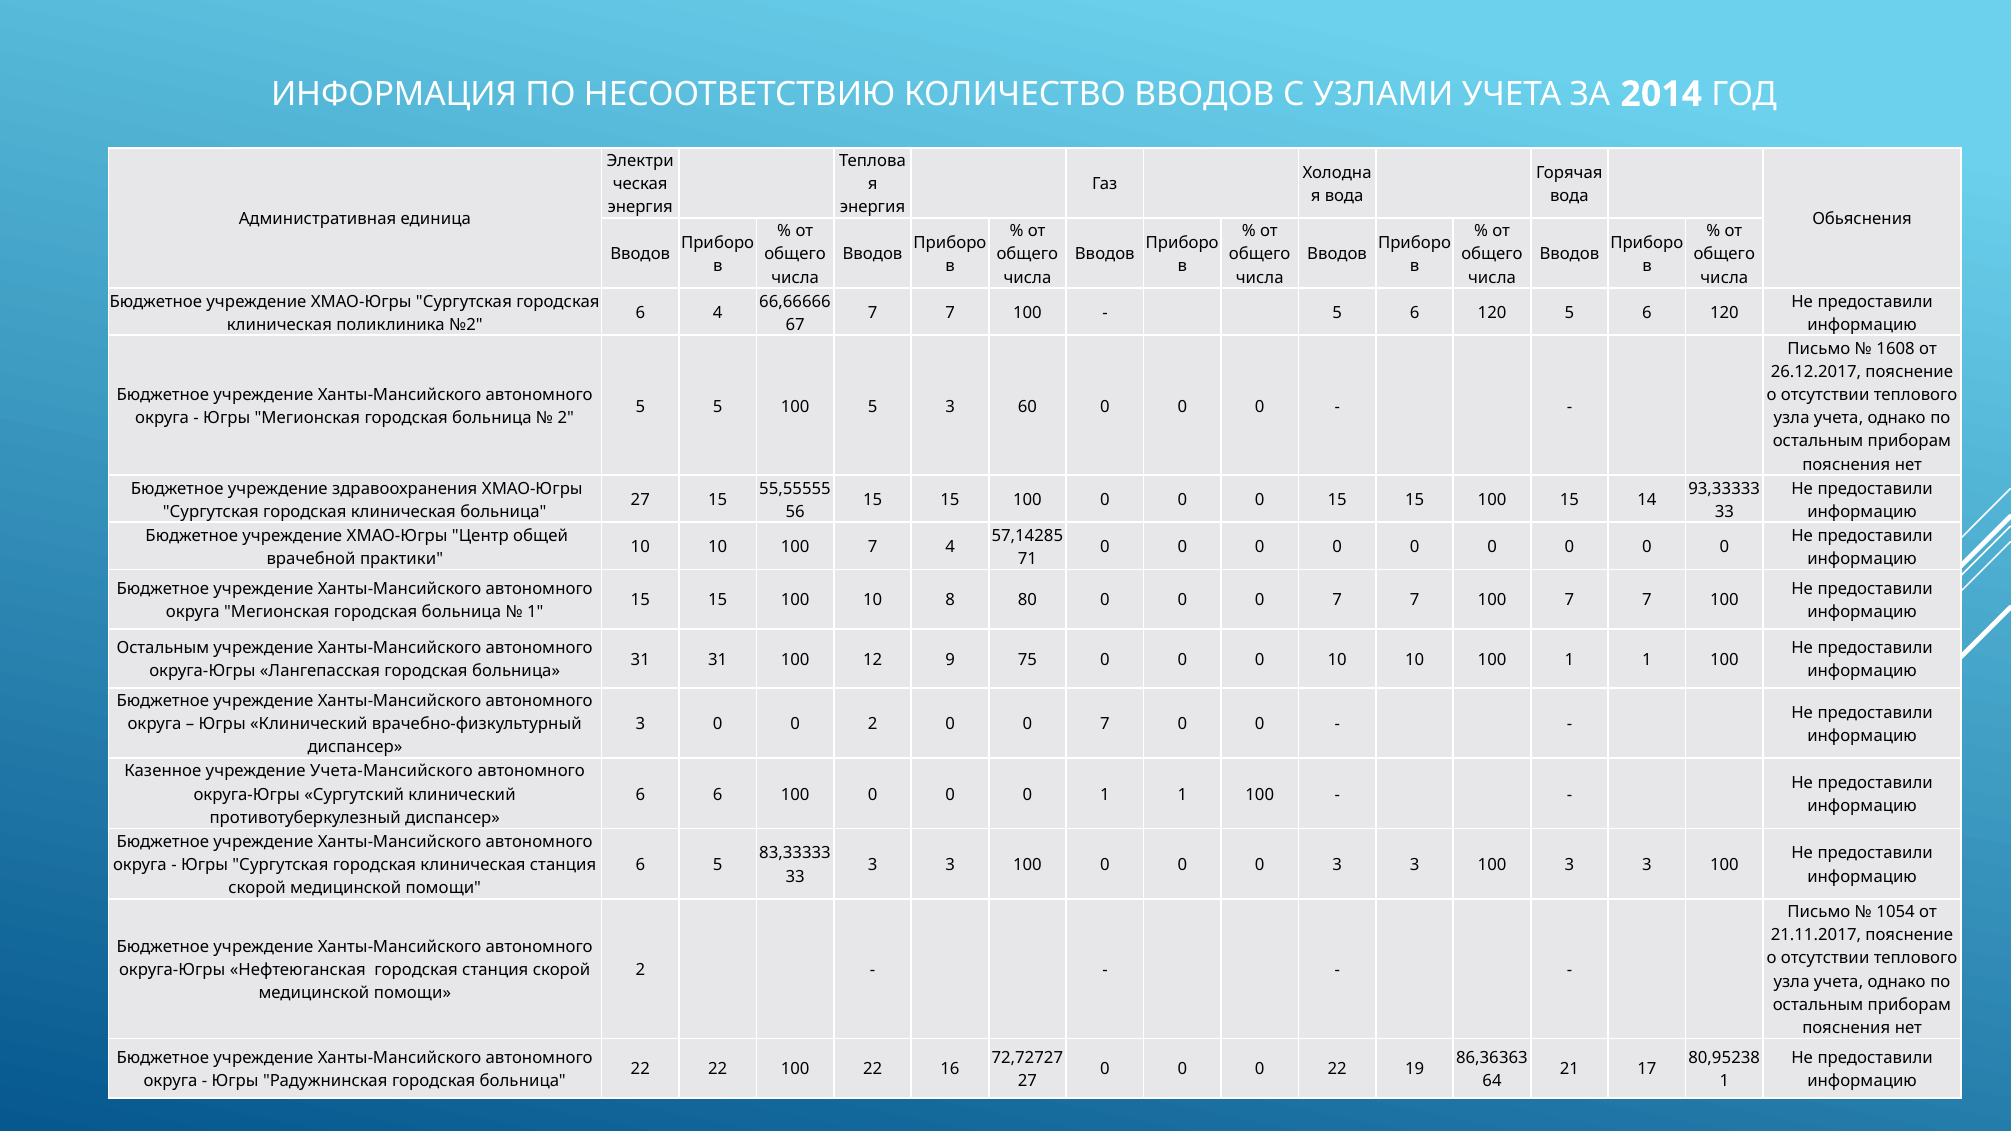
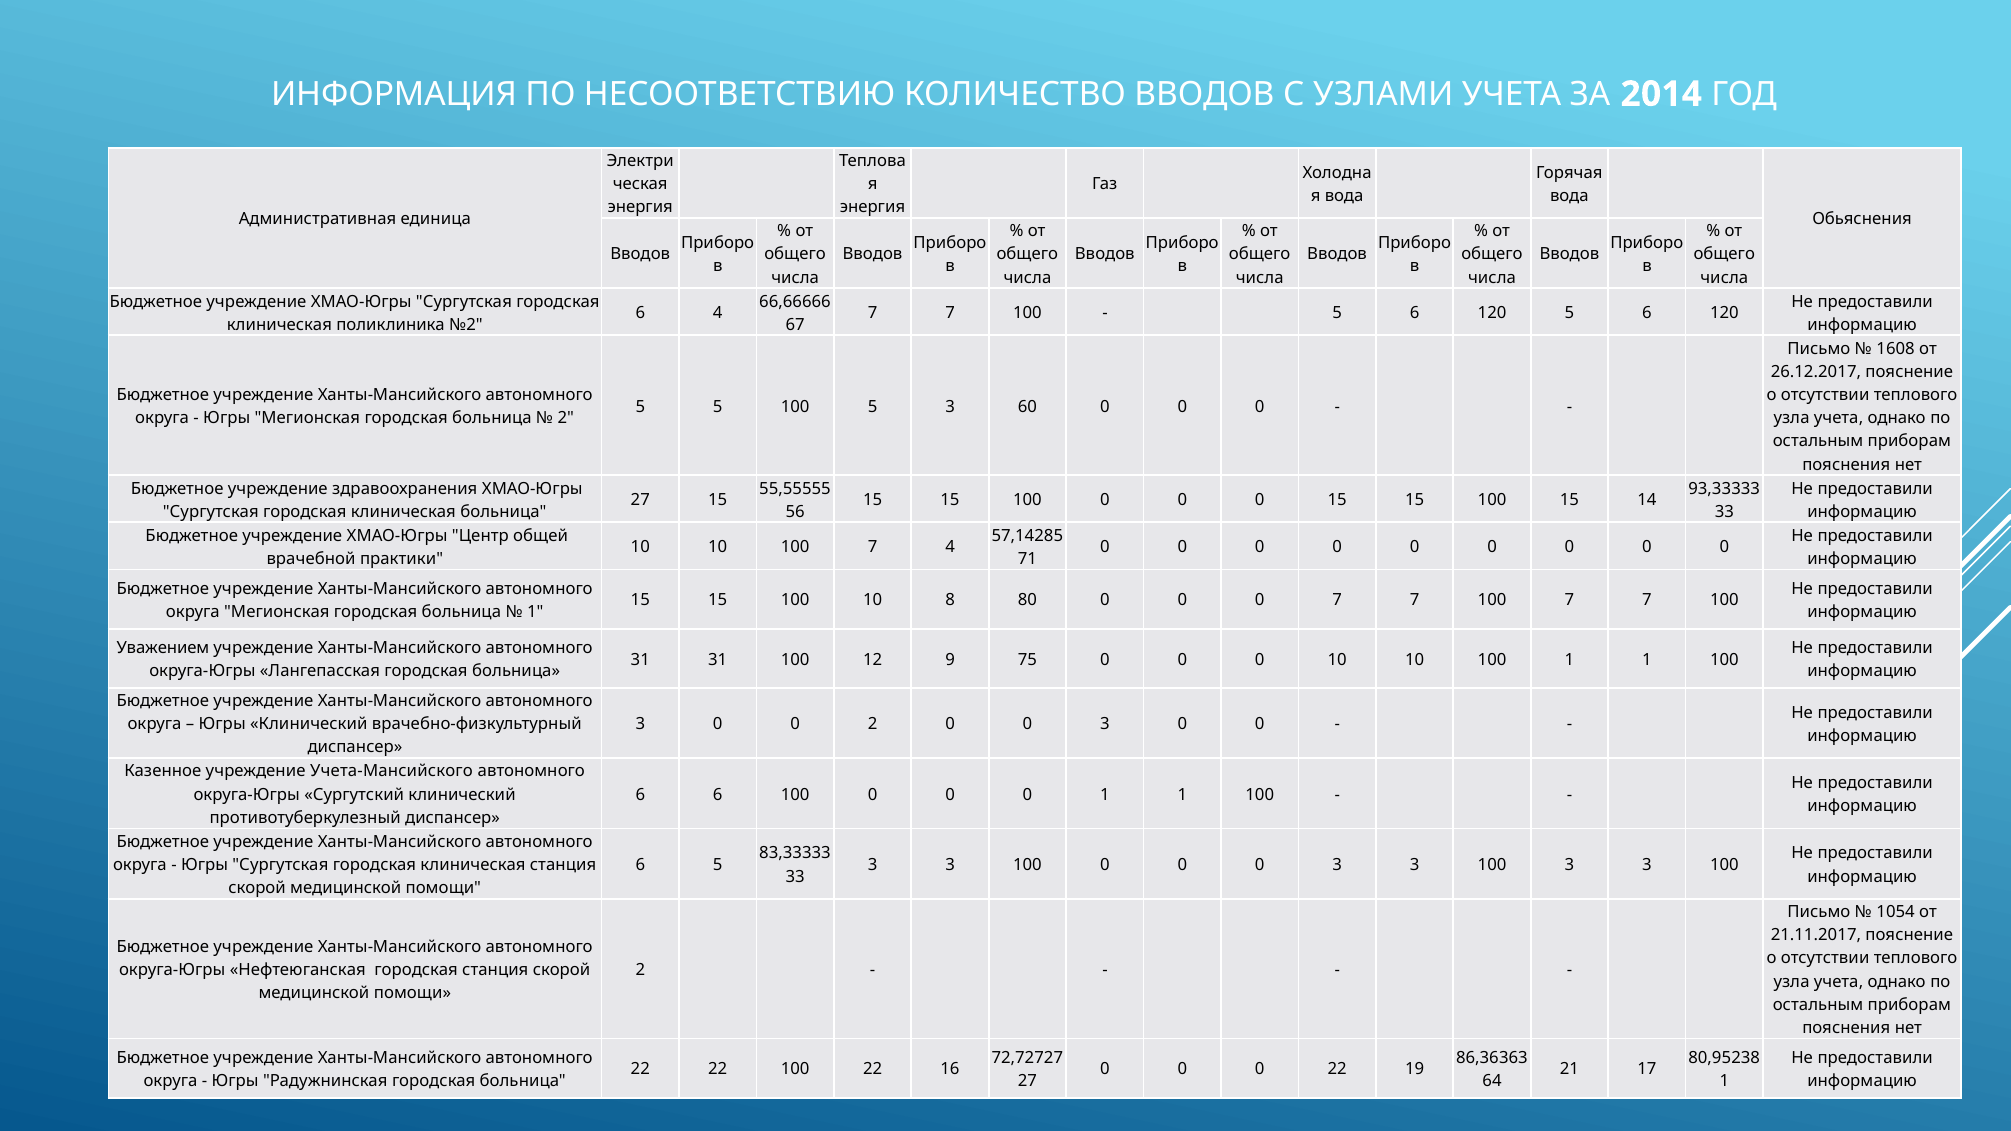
Остальным: Остальным -> Уважением (163, 648)
2 0 0 7: 7 -> 3 (1105, 724)
